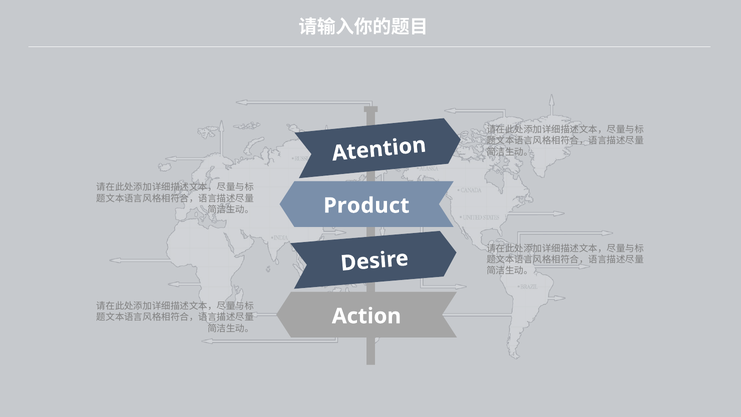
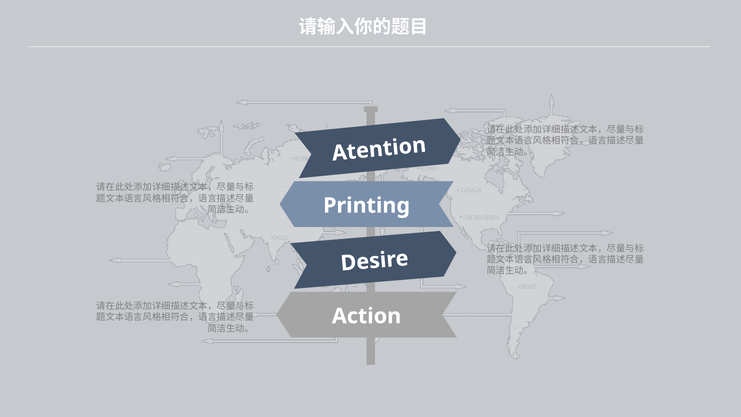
Product: Product -> Printing (367, 206)
